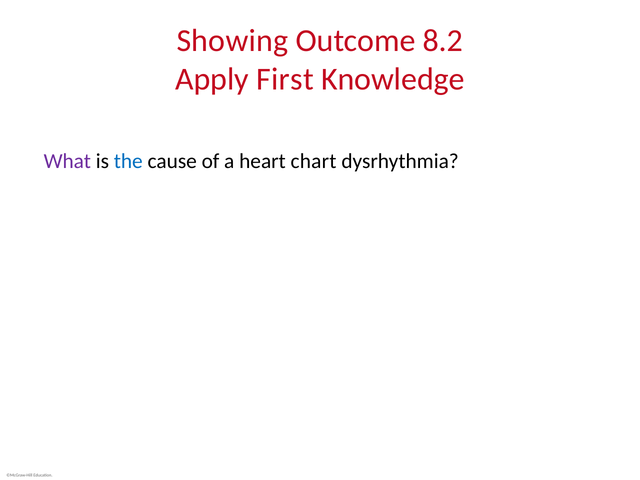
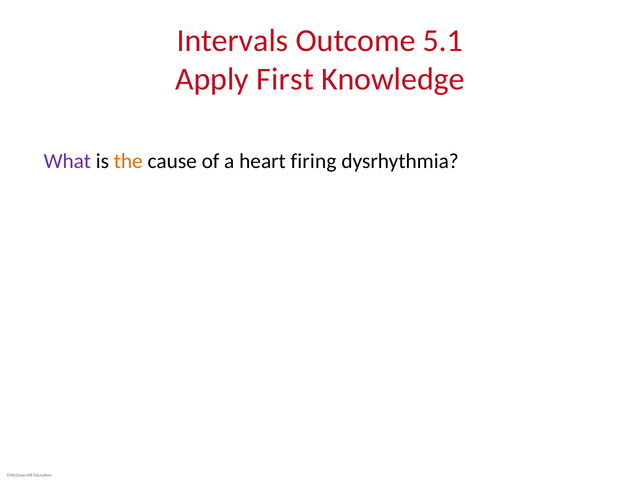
Showing: Showing -> Intervals (232, 41)
8.2: 8.2 -> 5.1 (443, 41)
the colour: blue -> orange (128, 161)
chart: chart -> firing (314, 161)
